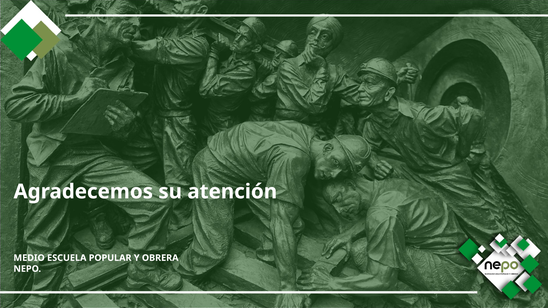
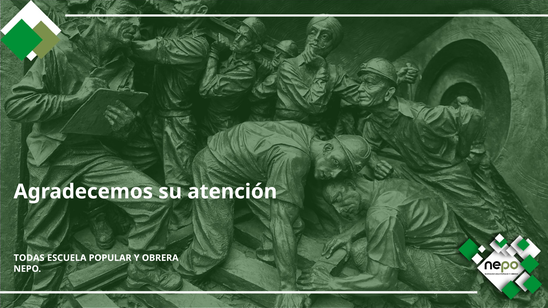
MEDIO: MEDIO -> TODAS (29, 258)
